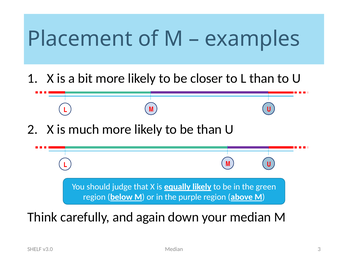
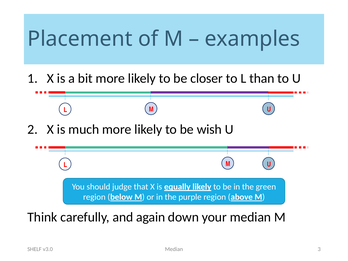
be than: than -> wish (209, 129)
